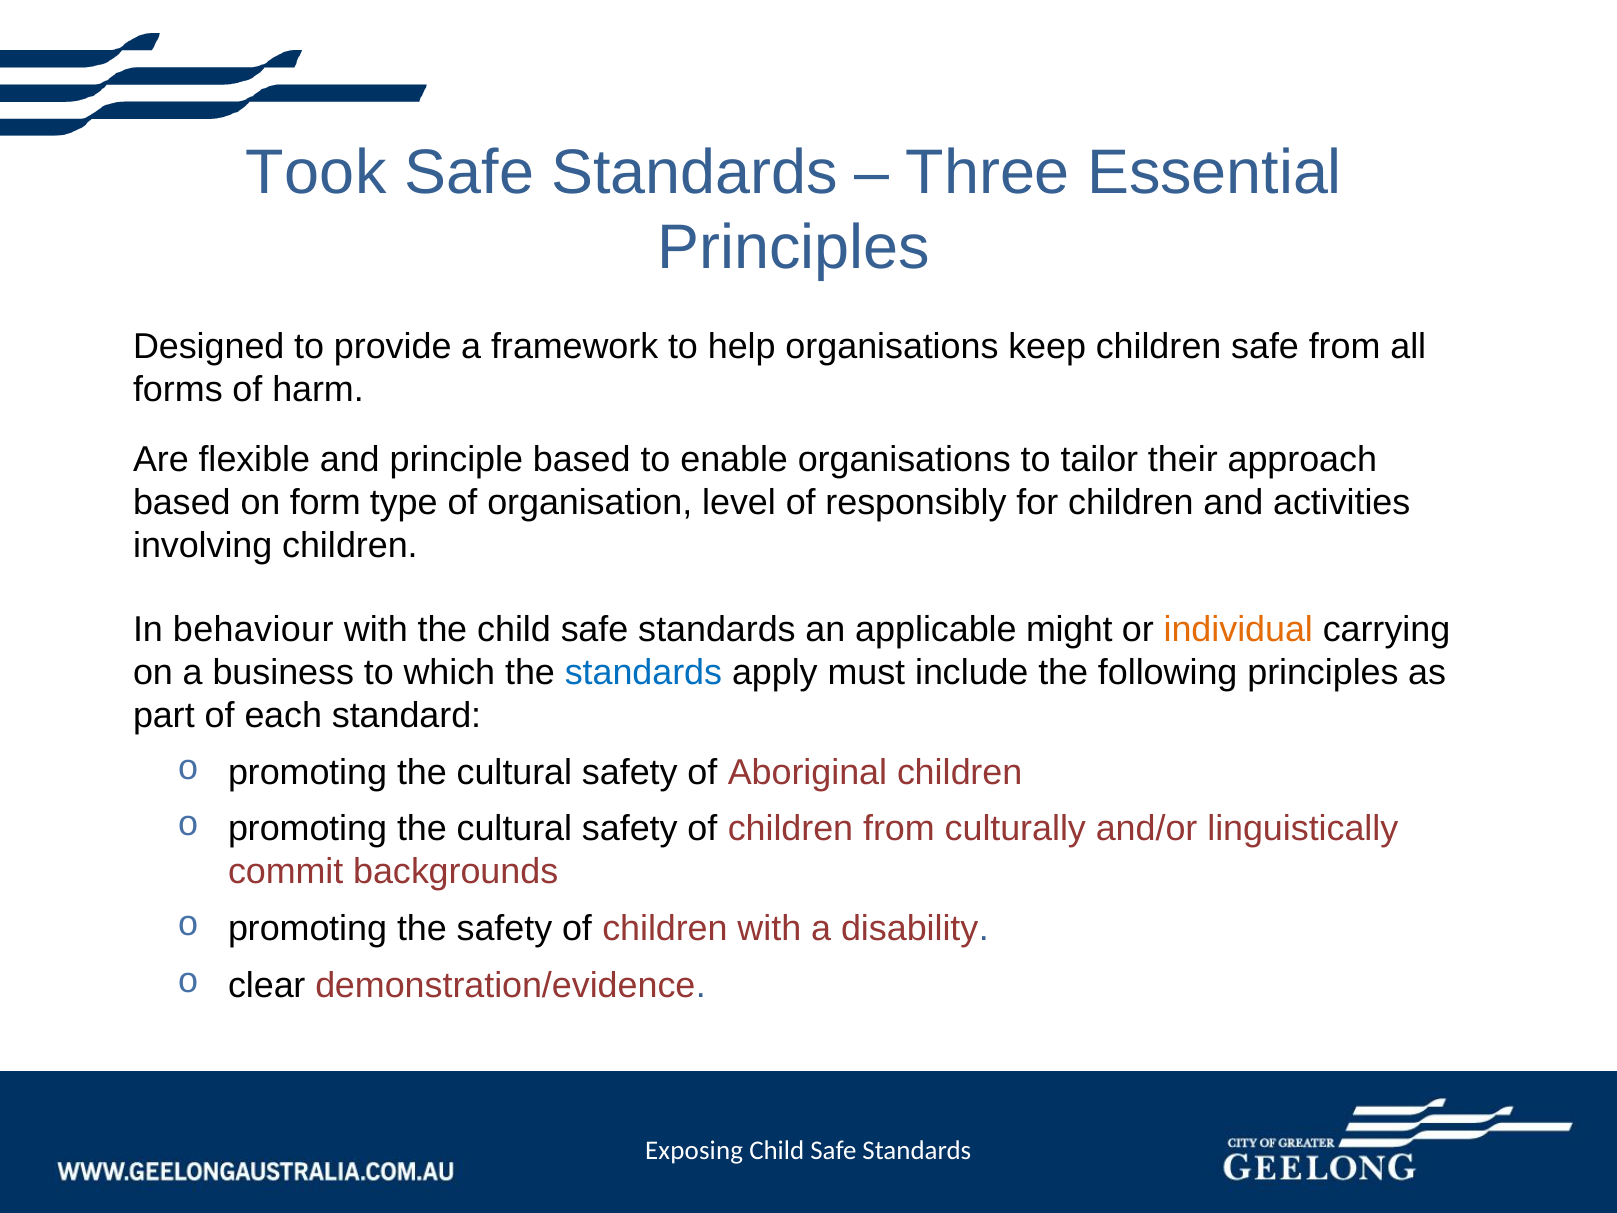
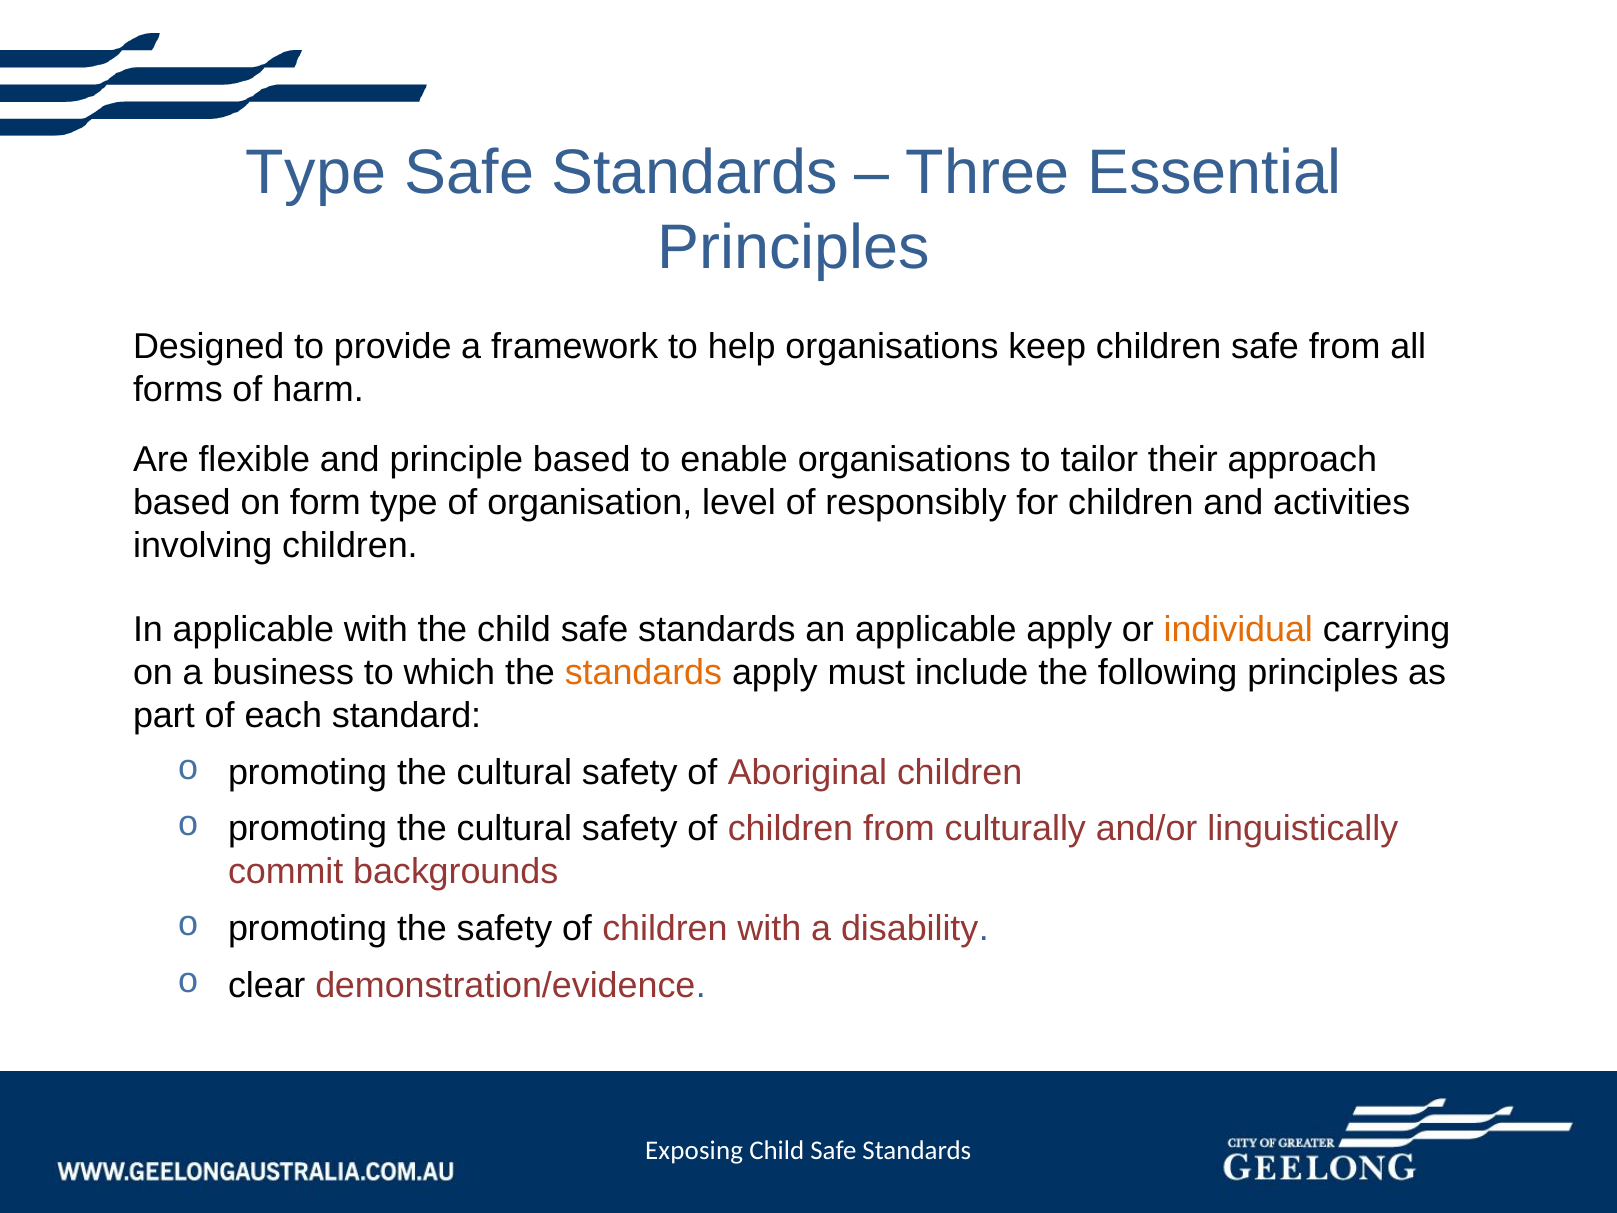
Took: Took -> Type (316, 173)
In behaviour: behaviour -> applicable (253, 629)
applicable might: might -> apply (1069, 629)
standards colour: blue -> orange (643, 672)
